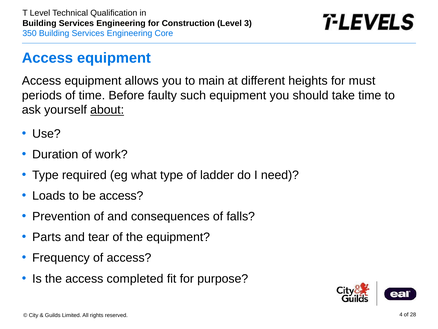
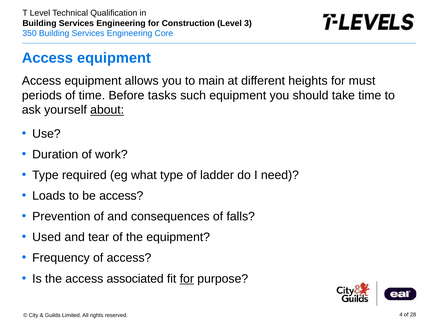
faulty: faulty -> tasks (162, 95)
Parts: Parts -> Used (47, 237)
completed: completed -> associated (135, 278)
for underline: none -> present (187, 278)
